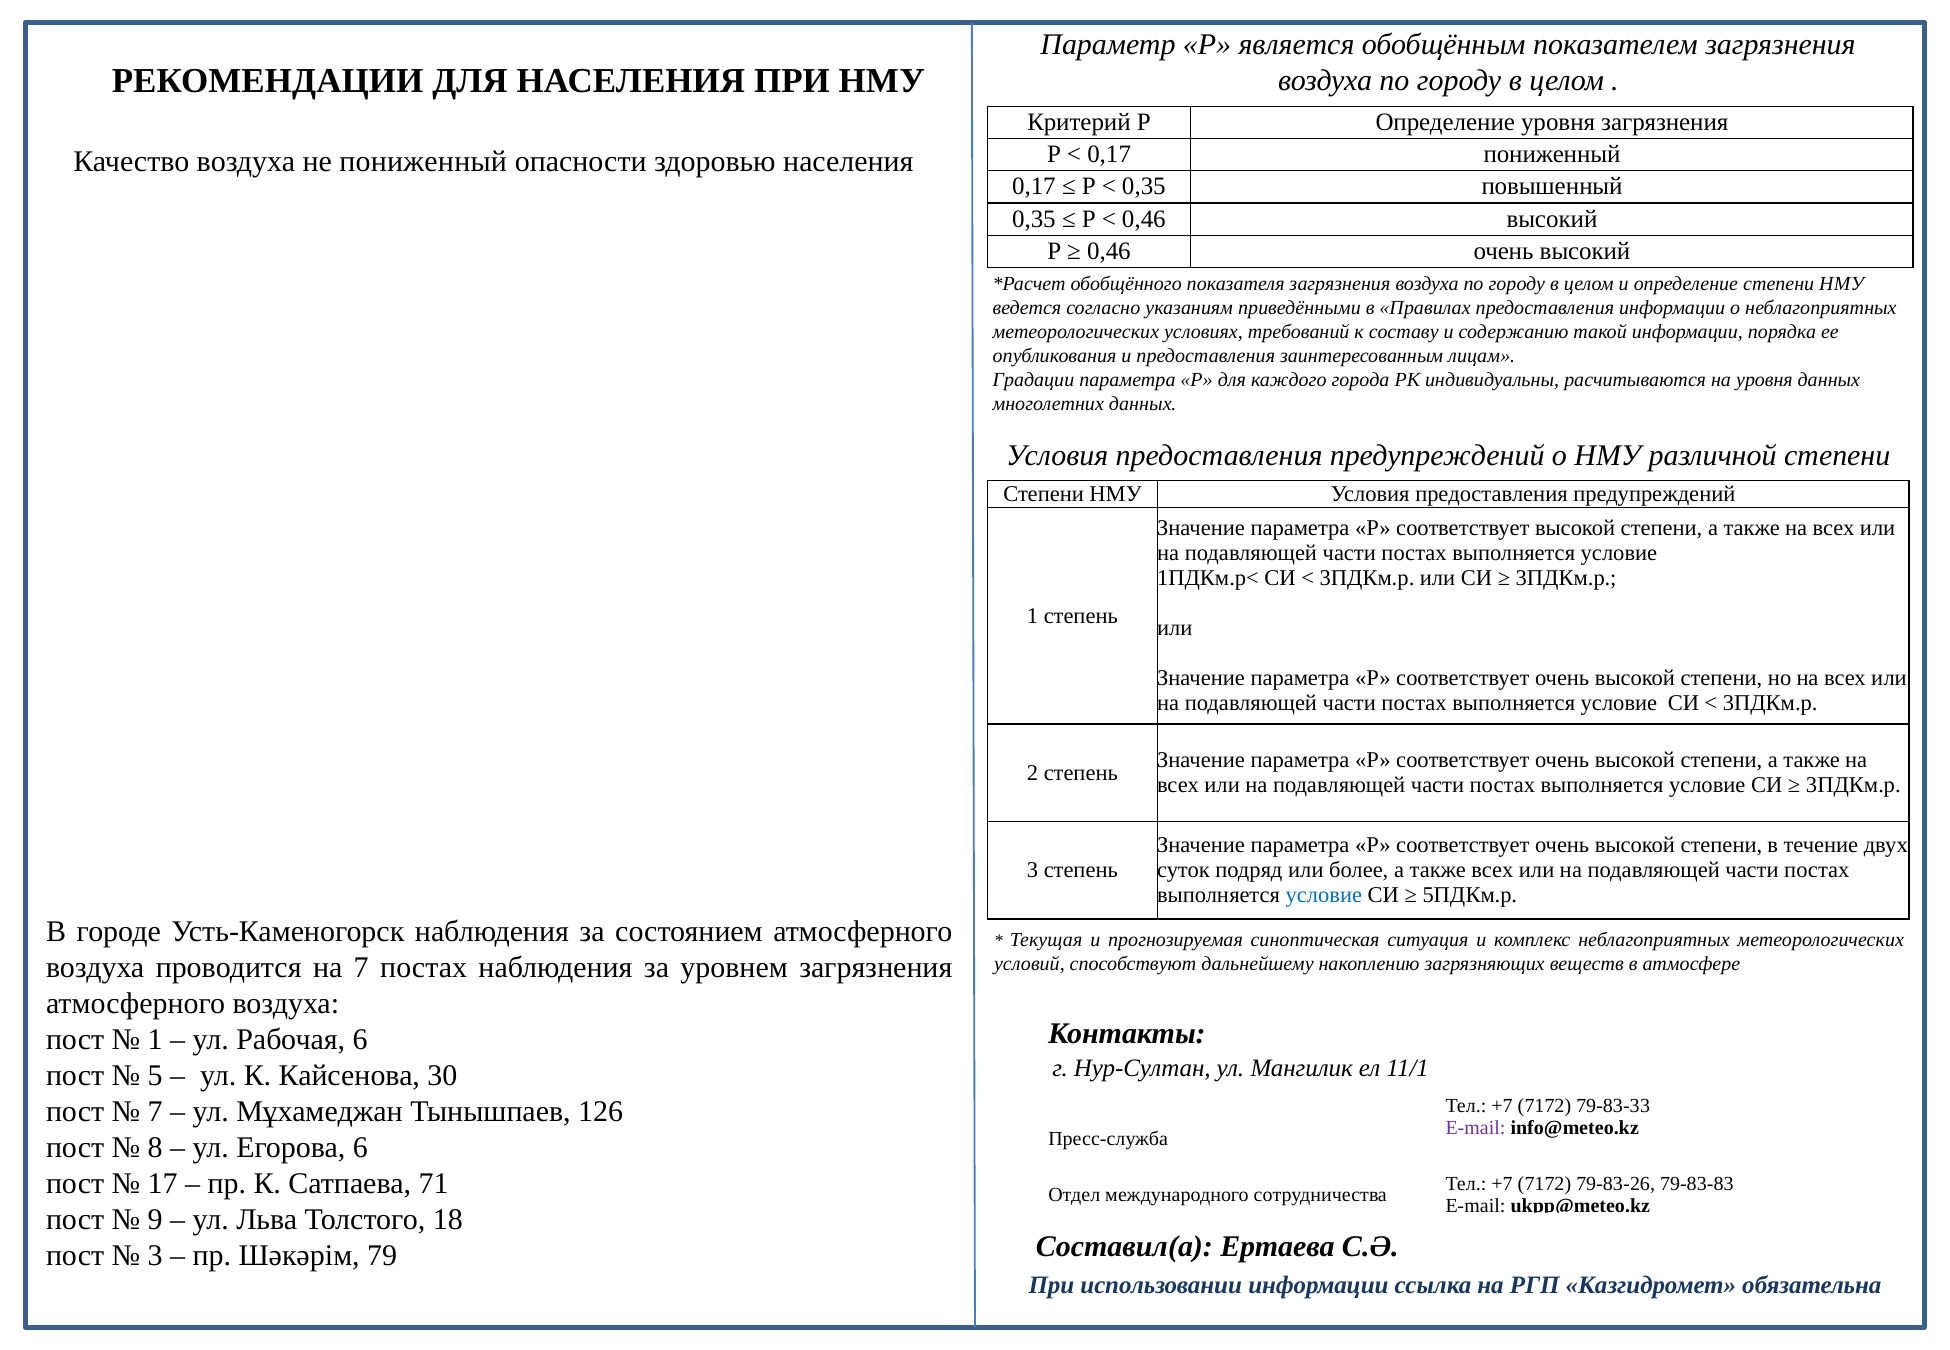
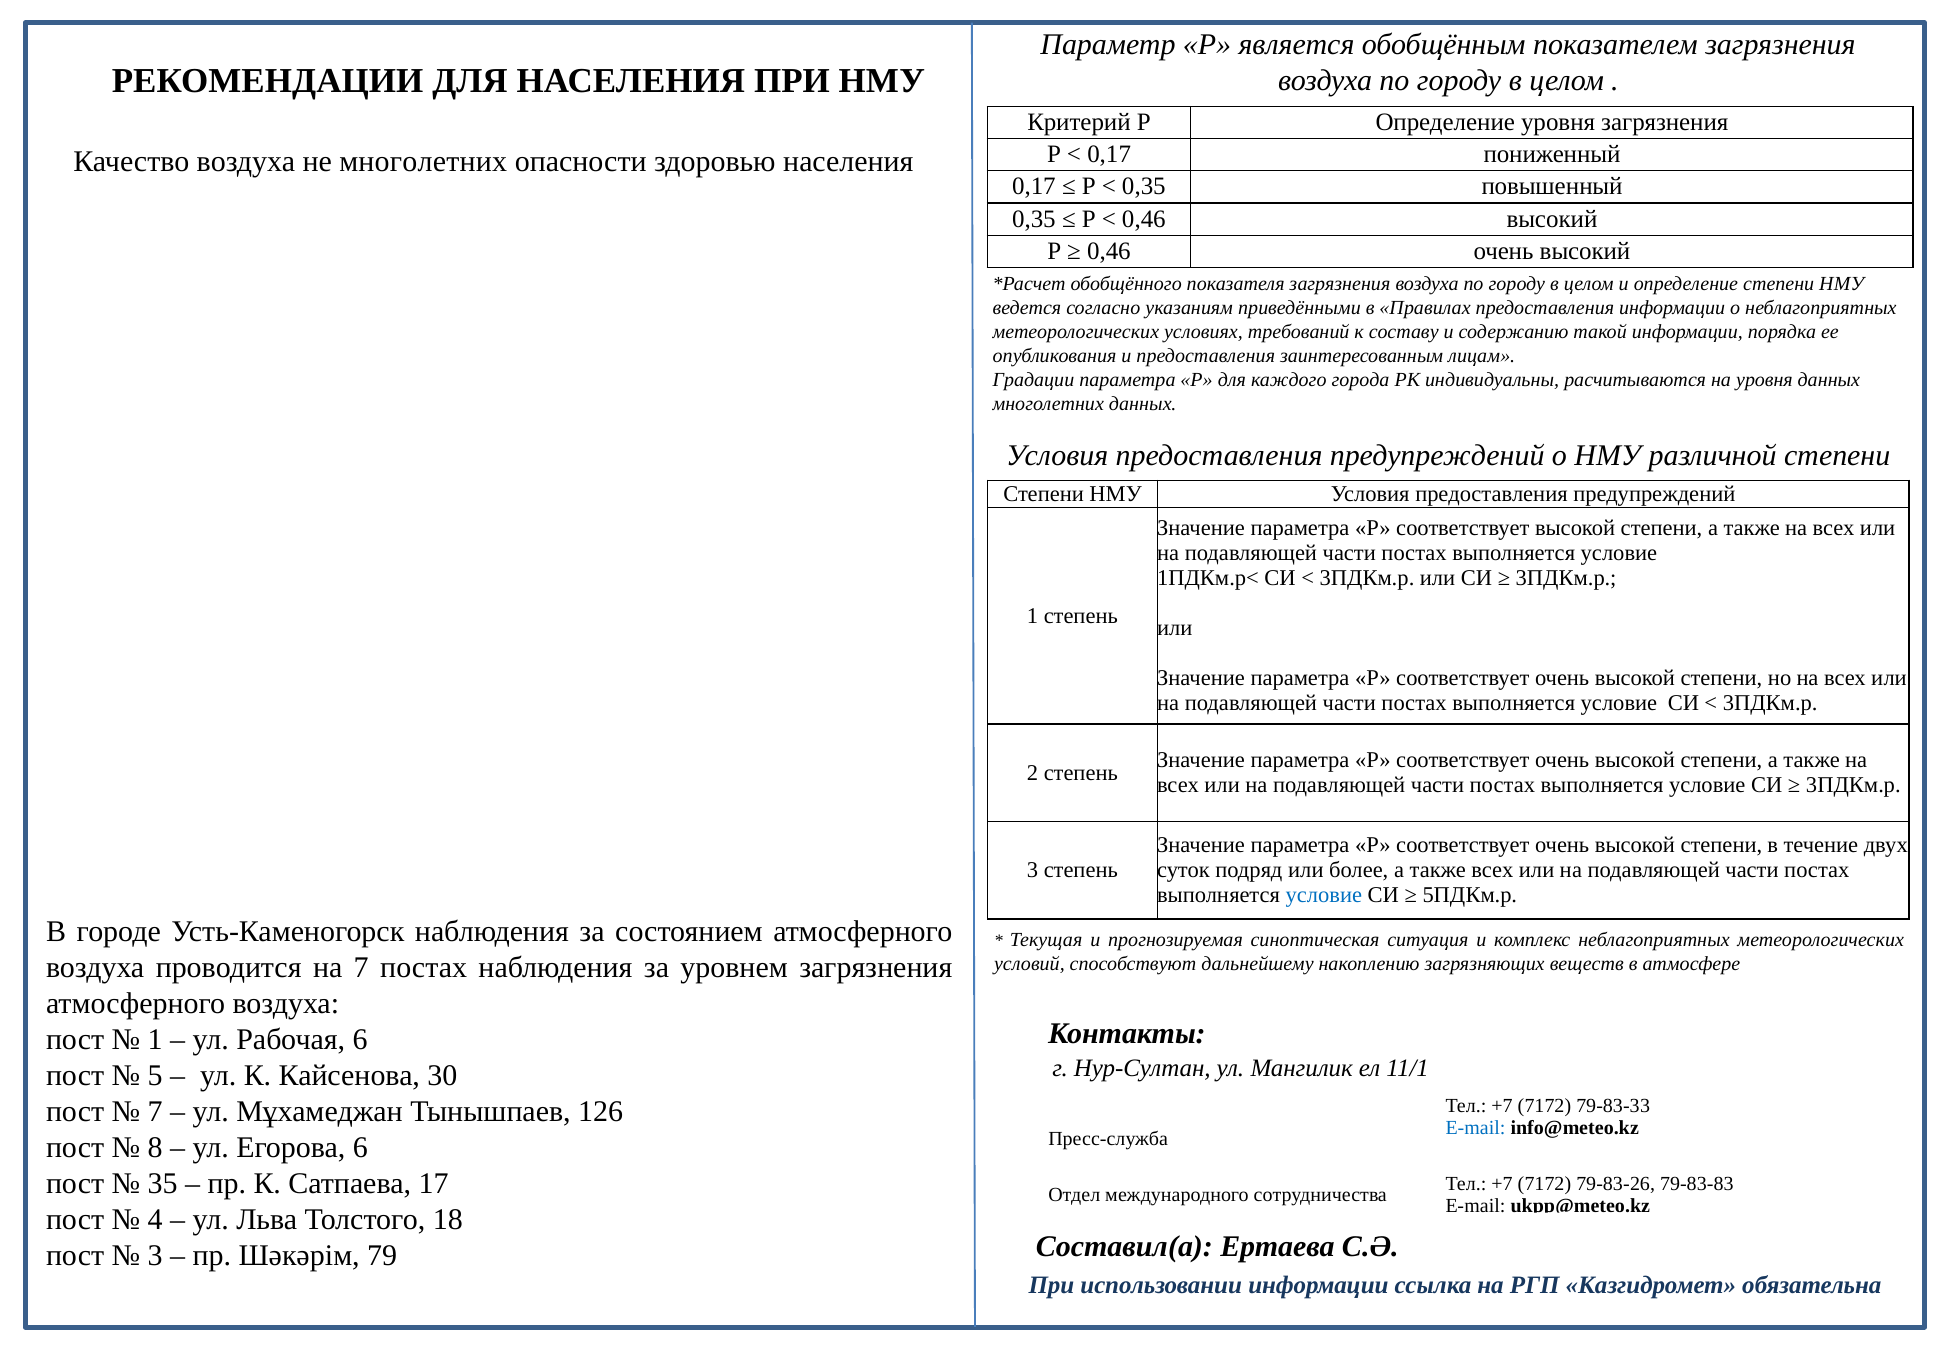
не пониженный: пониженный -> многолетних (423, 161)
E-mail colour: purple -> blue (1475, 1128)
17: 17 -> 35 (163, 1184)
71: 71 -> 17 (434, 1184)
9: 9 -> 4 (155, 1220)
